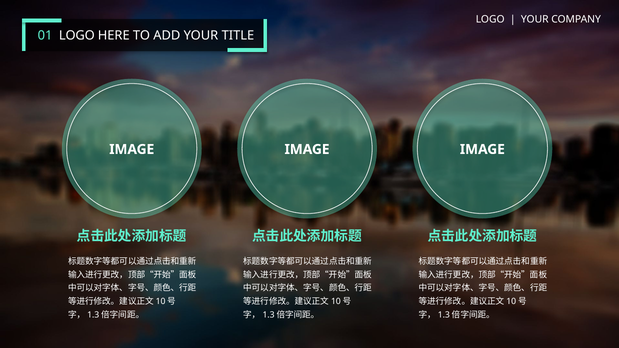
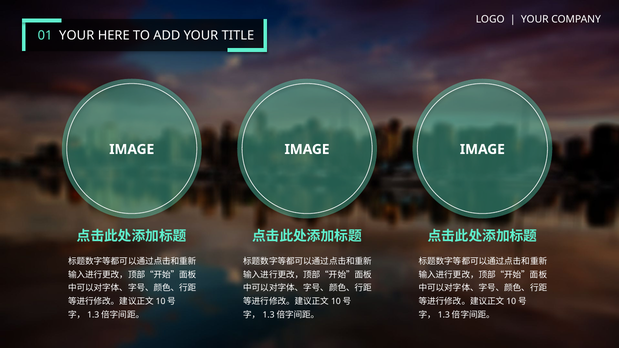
01 LOGO: LOGO -> YOUR (77, 36)
